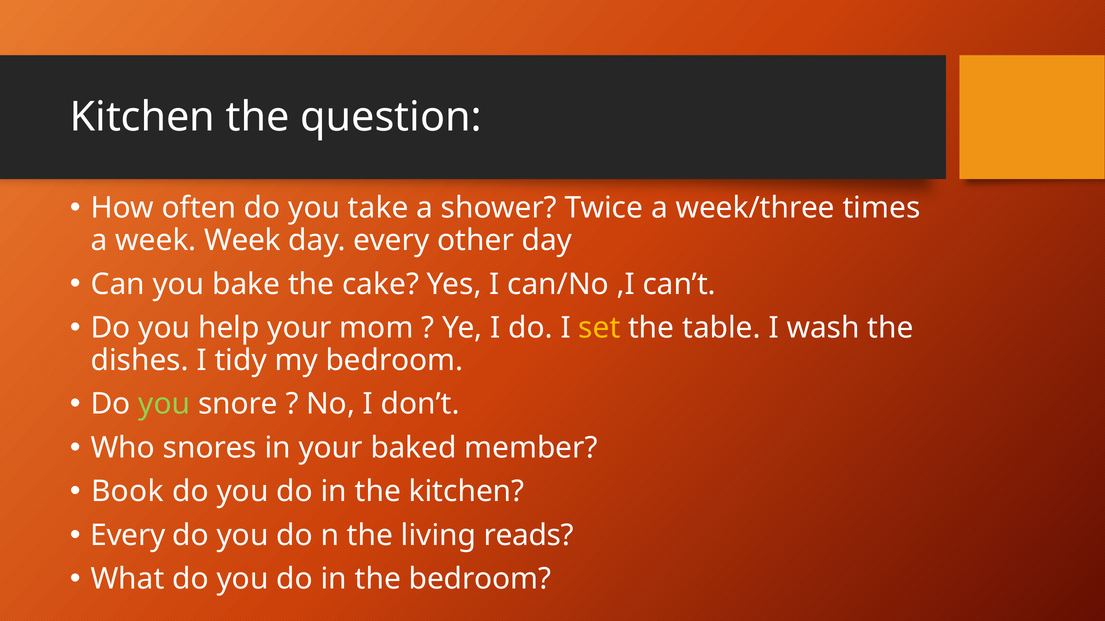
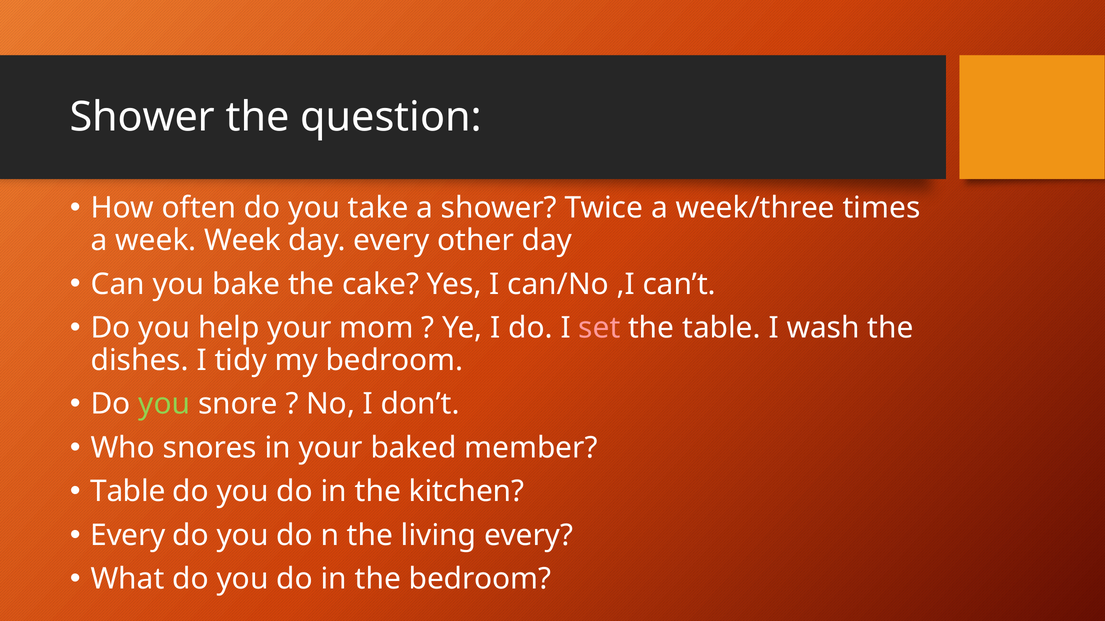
Kitchen: Kitchen -> Shower (143, 117)
set colour: yellow -> pink (599, 328)
Book: Book -> Table (128, 492)
living reads: reads -> every (529, 536)
